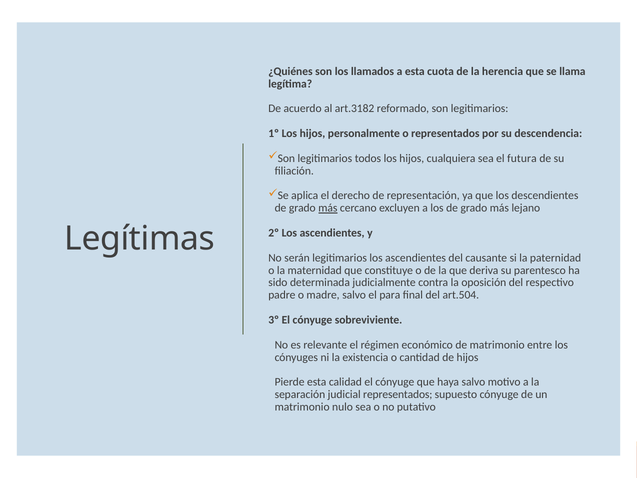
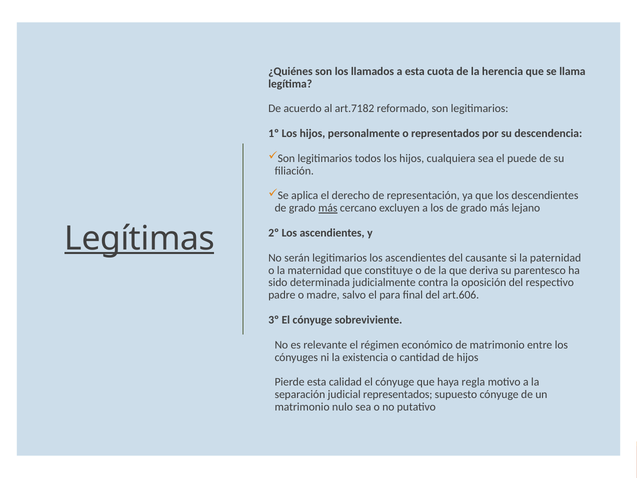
art.3182: art.3182 -> art.7182 (355, 109)
futura: futura -> puede (522, 158)
Legítimas underline: none -> present (139, 238)
art.504: art.504 -> art.606 (461, 295)
haya salvo: salvo -> regla (473, 382)
